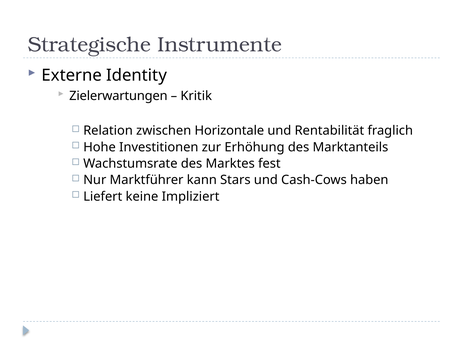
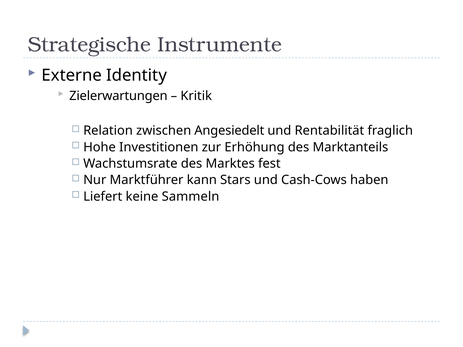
Horizontale: Horizontale -> Angesiedelt (229, 131)
Impliziert: Impliziert -> Sammeln (191, 197)
